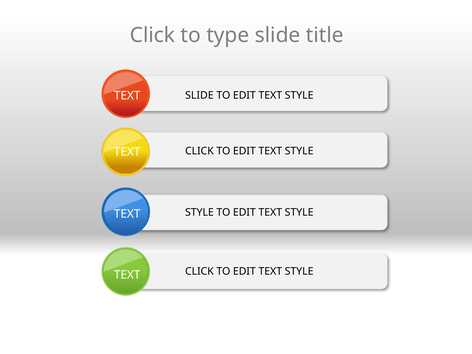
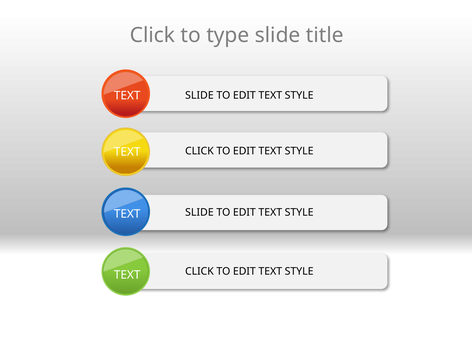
STYLE: STYLE -> SLIDE (199, 212)
